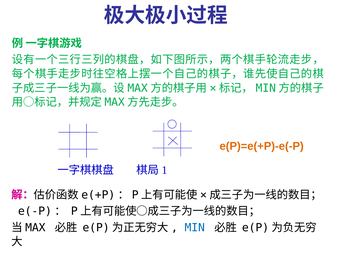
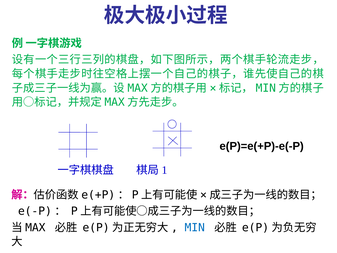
e(P)=e(+P)-e(-P colour: orange -> black (262, 146)
